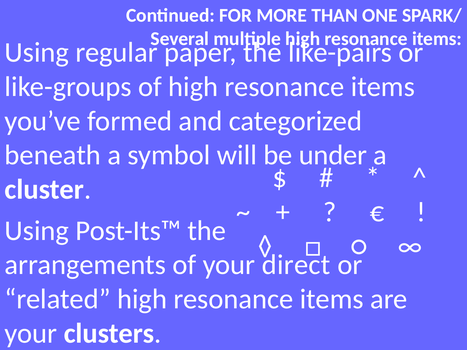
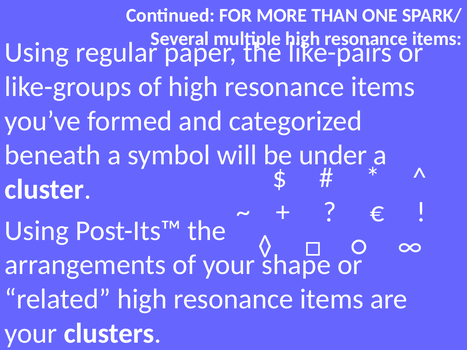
direct: direct -> shape (296, 265)
